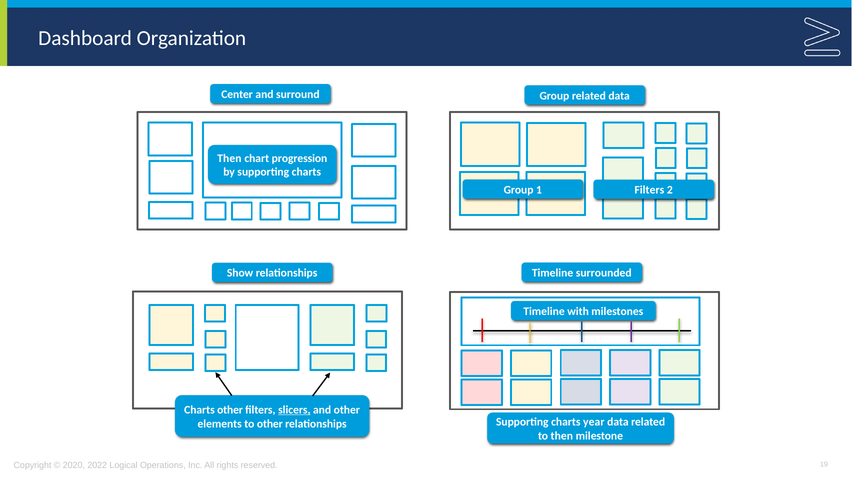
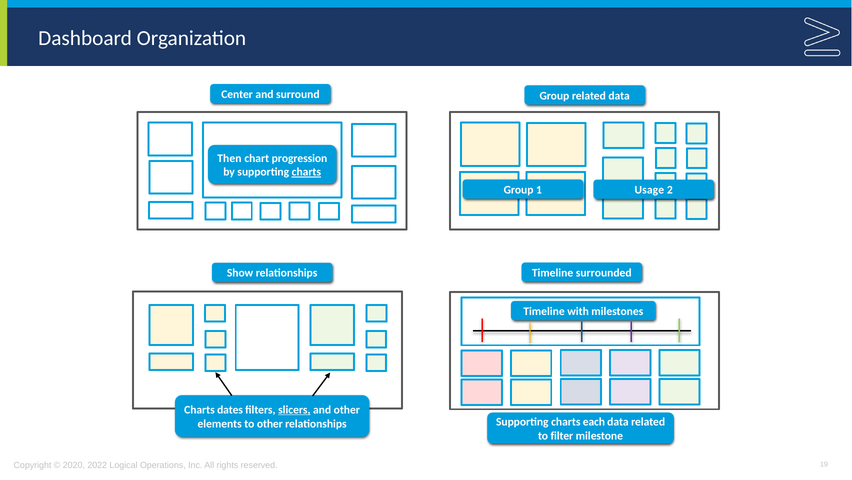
charts underline: none -> present (306, 172)
1 Filters: Filters -> Usage (649, 190)
Charts other: other -> dates (230, 409)
year: year -> each (594, 421)
to then: then -> filter (562, 435)
